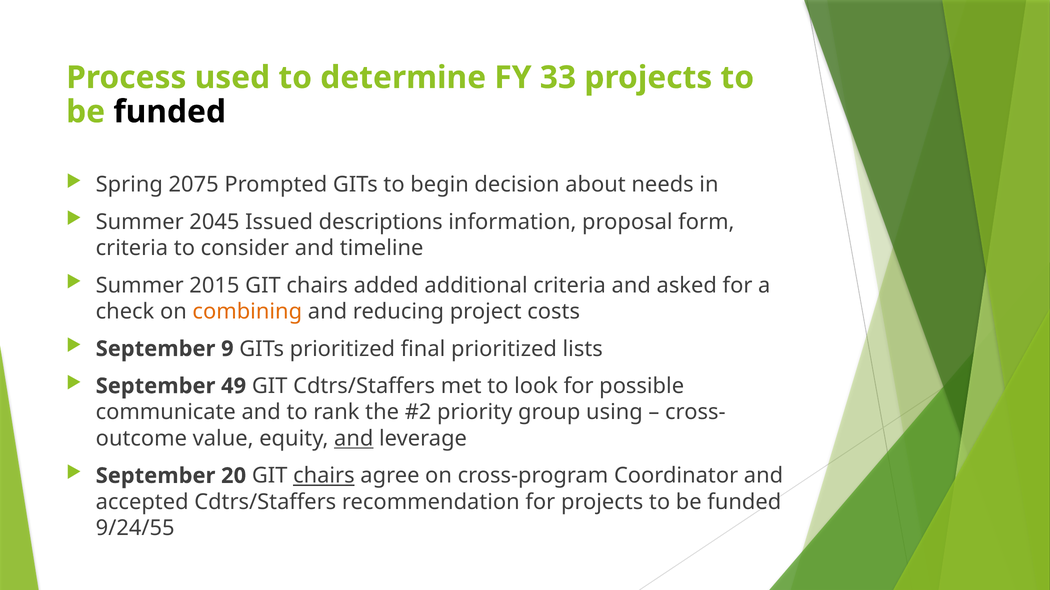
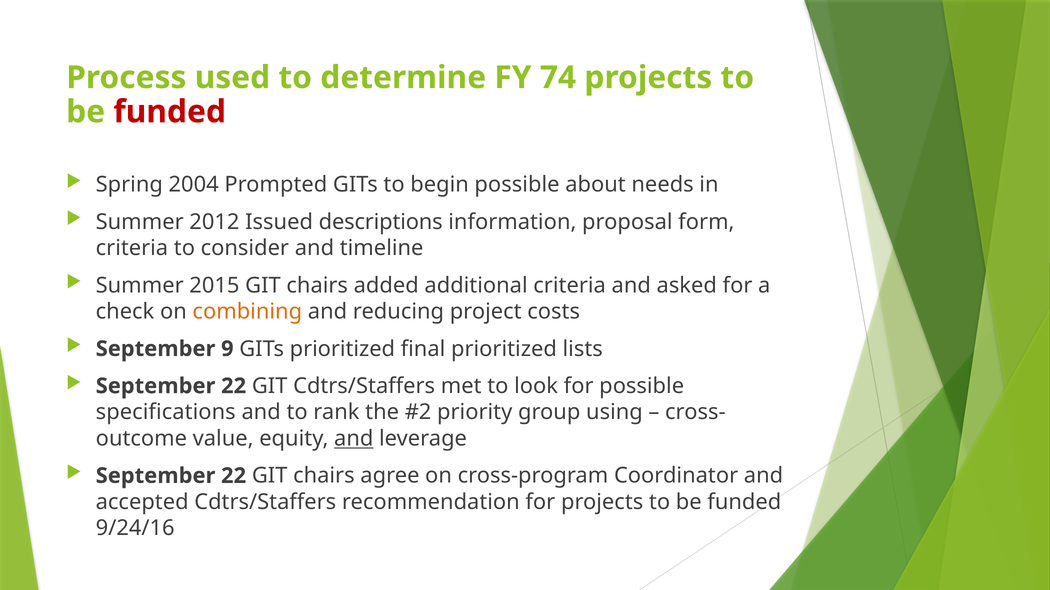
33: 33 -> 74 (558, 78)
funded colour: black -> red (170, 112)
2075: 2075 -> 2004 (194, 185)
begin decision: decision -> possible (517, 185)
2045: 2045 -> 2012 (214, 222)
49: 49 -> 22 (234, 386)
communicate: communicate -> specifications (166, 413)
20: 20 -> 22 (234, 476)
chairs underline: present -> none (324, 476)
9/24/55: 9/24/55 -> 9/24/16 (135, 529)
